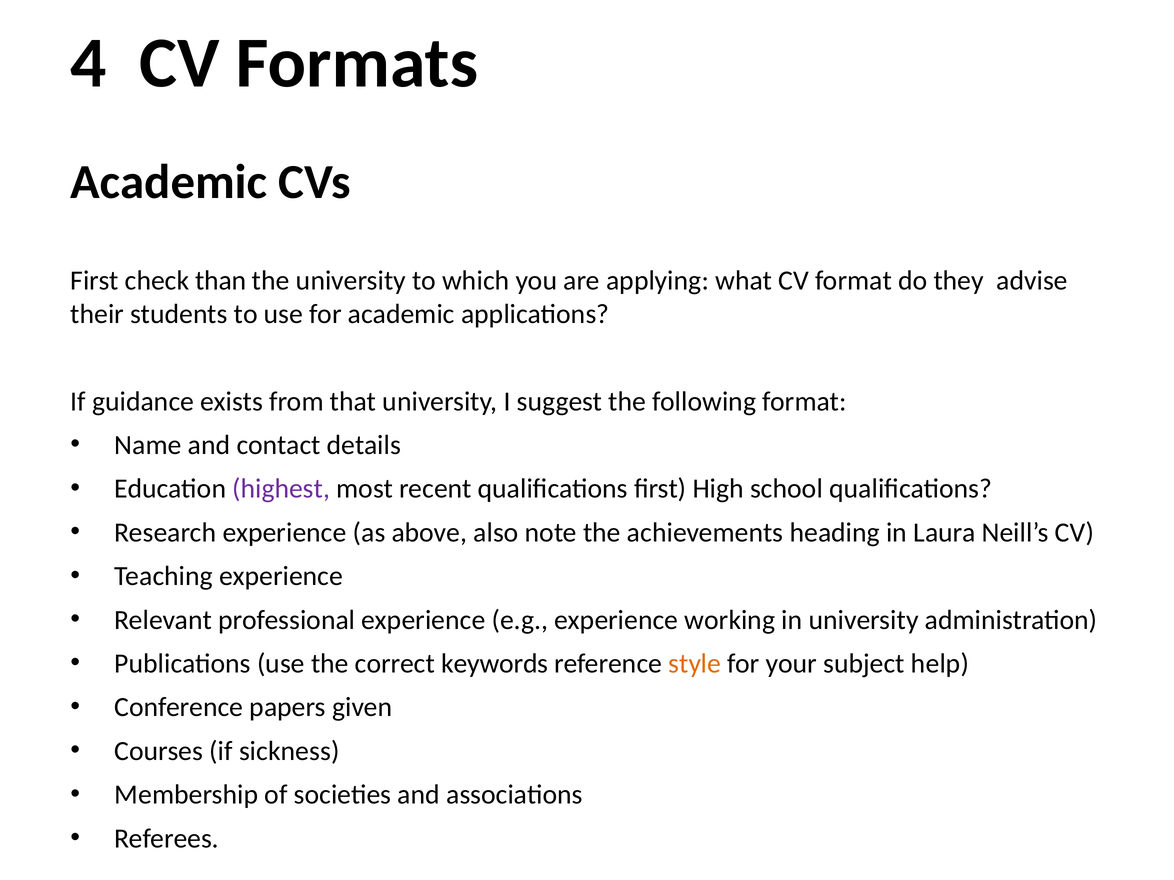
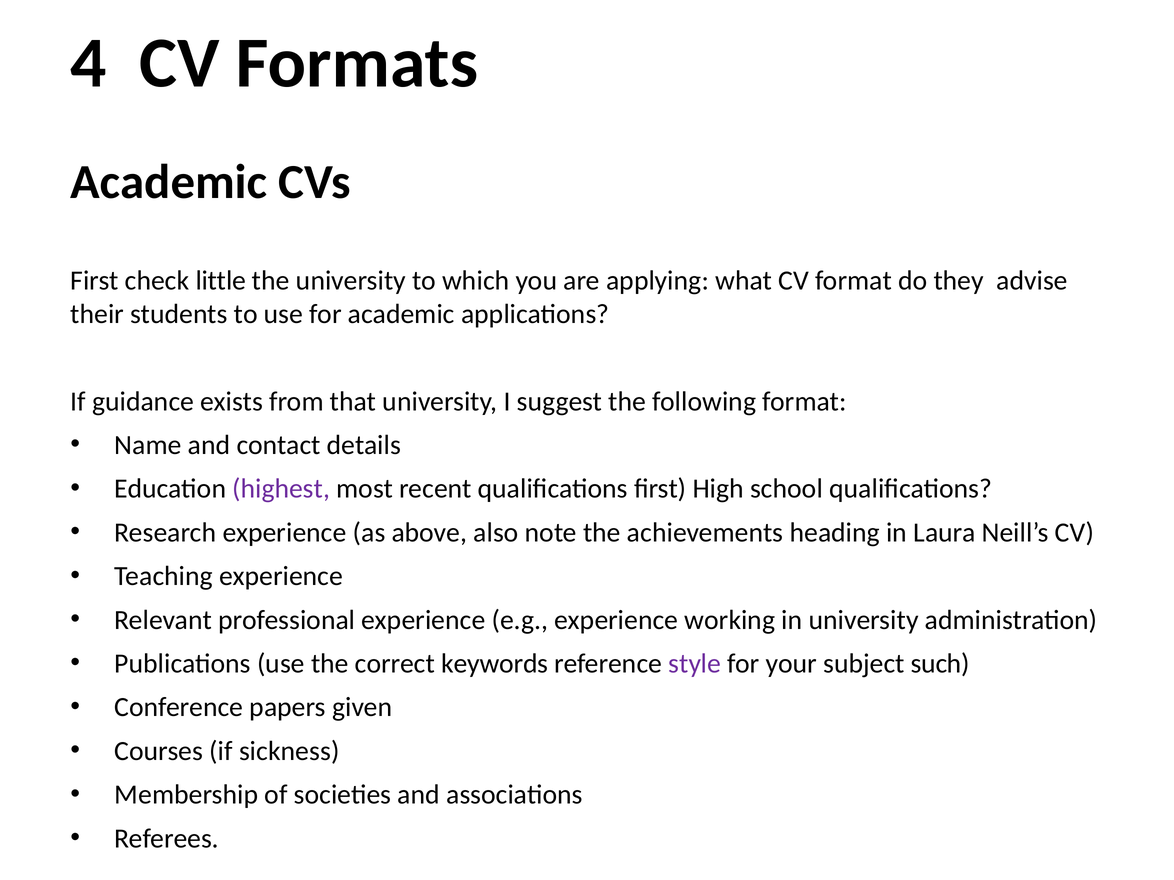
than: than -> little (221, 281)
style colour: orange -> purple (695, 664)
help: help -> such (940, 664)
